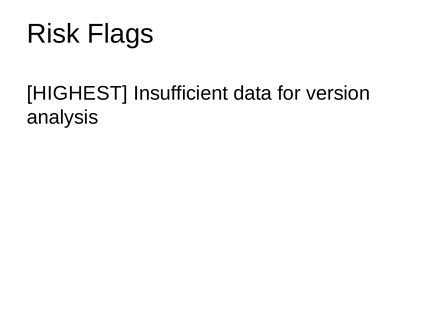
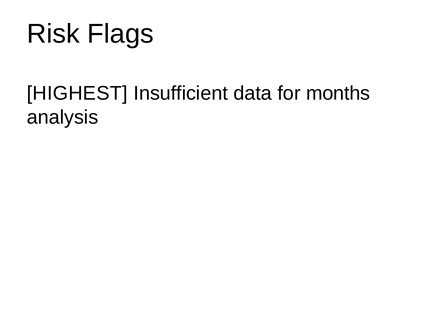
version: version -> months (338, 94)
